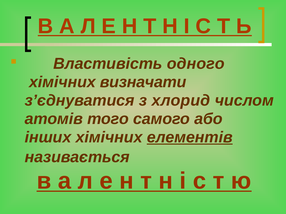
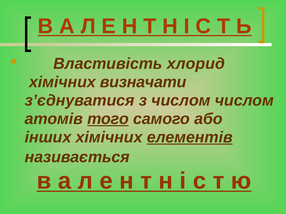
одного: одного -> хлорид (196, 64)
з хлорид: хлорид -> числом (181, 101)
того underline: none -> present (108, 119)
